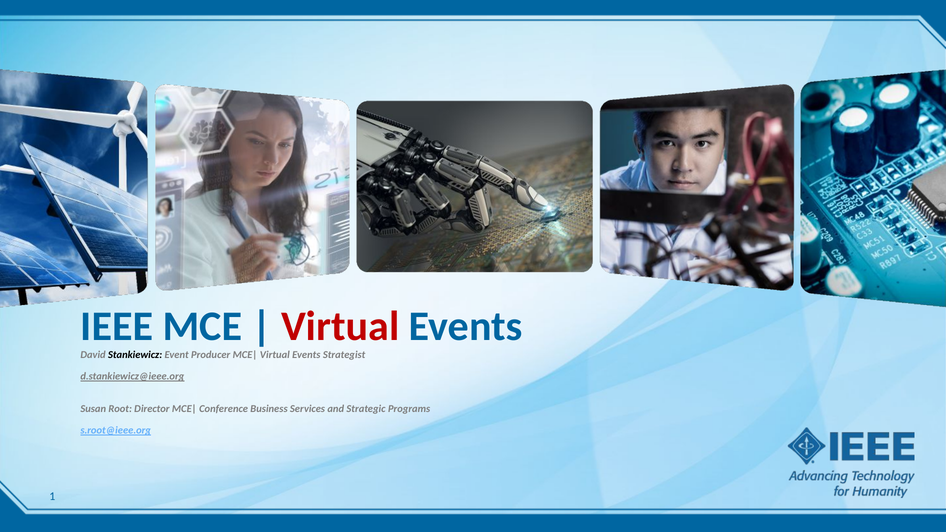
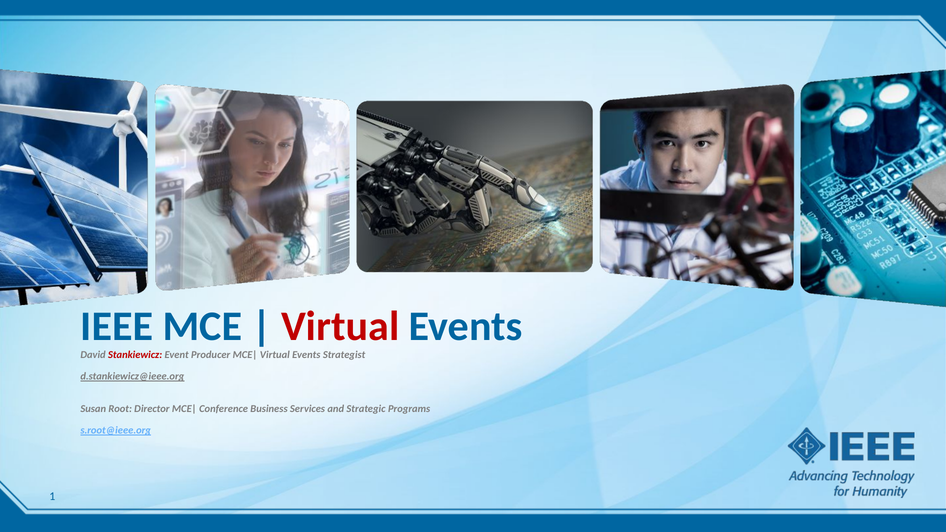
Stankiewicz colour: black -> red (135, 355)
